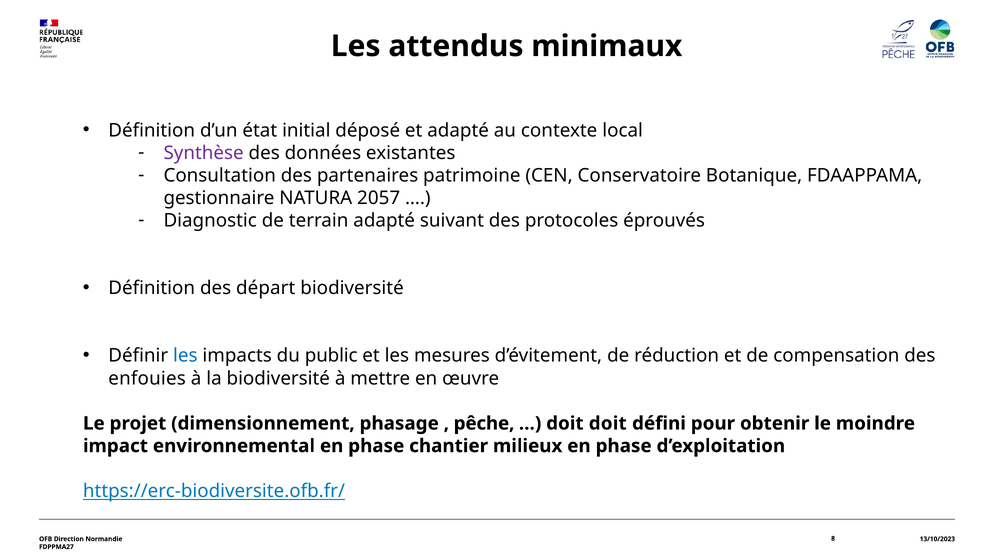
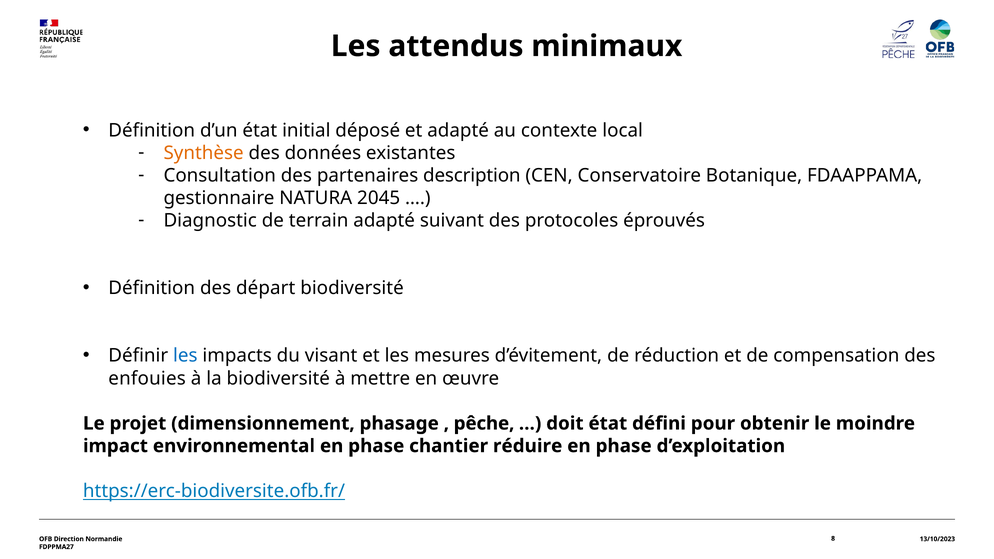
Synthèse colour: purple -> orange (204, 153)
patrimoine: patrimoine -> description (472, 175)
2057: 2057 -> 2045 (379, 198)
public: public -> visant (331, 356)
doit doit: doit -> état (608, 423)
milieux: milieux -> réduire (528, 446)
